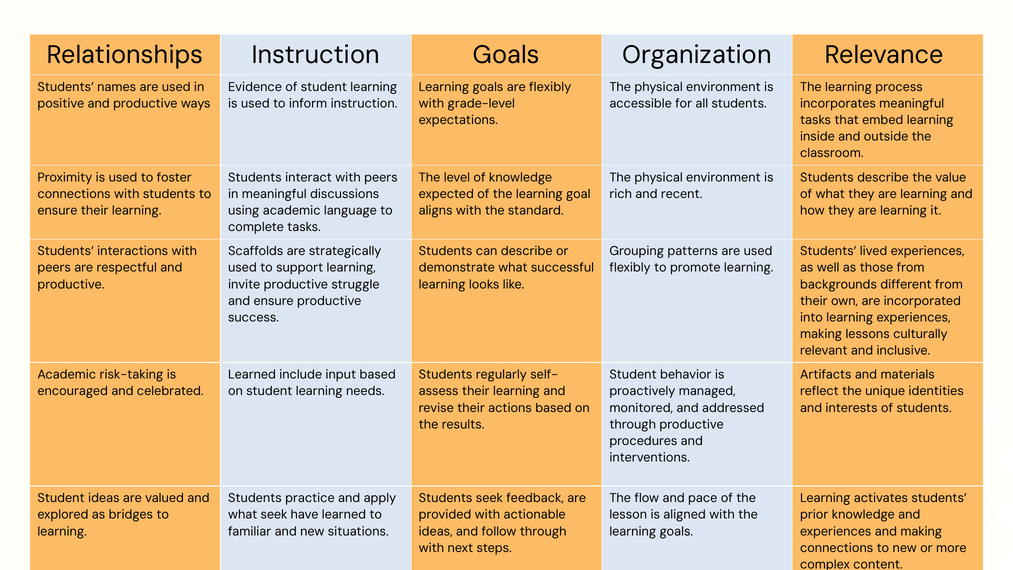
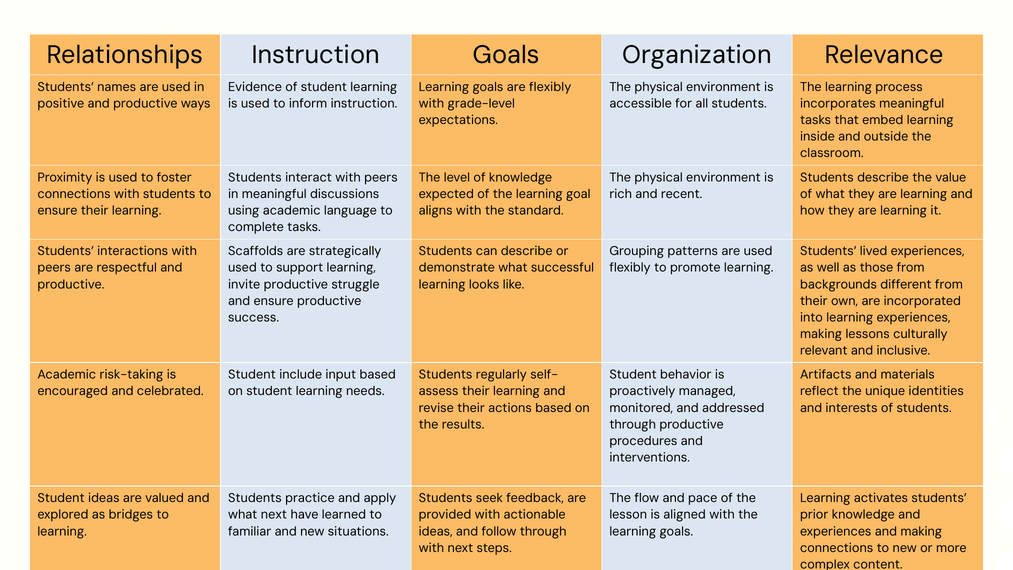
Learned: Learned -> Student (252, 375)
what seek: seek -> next (274, 515)
